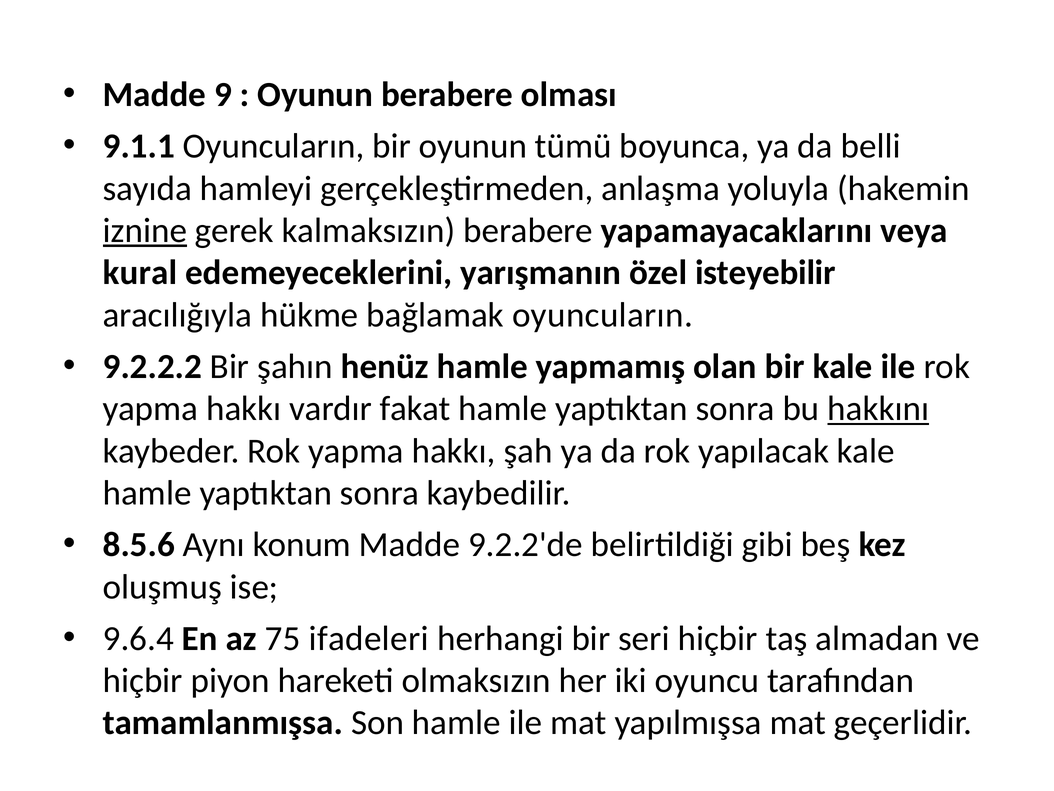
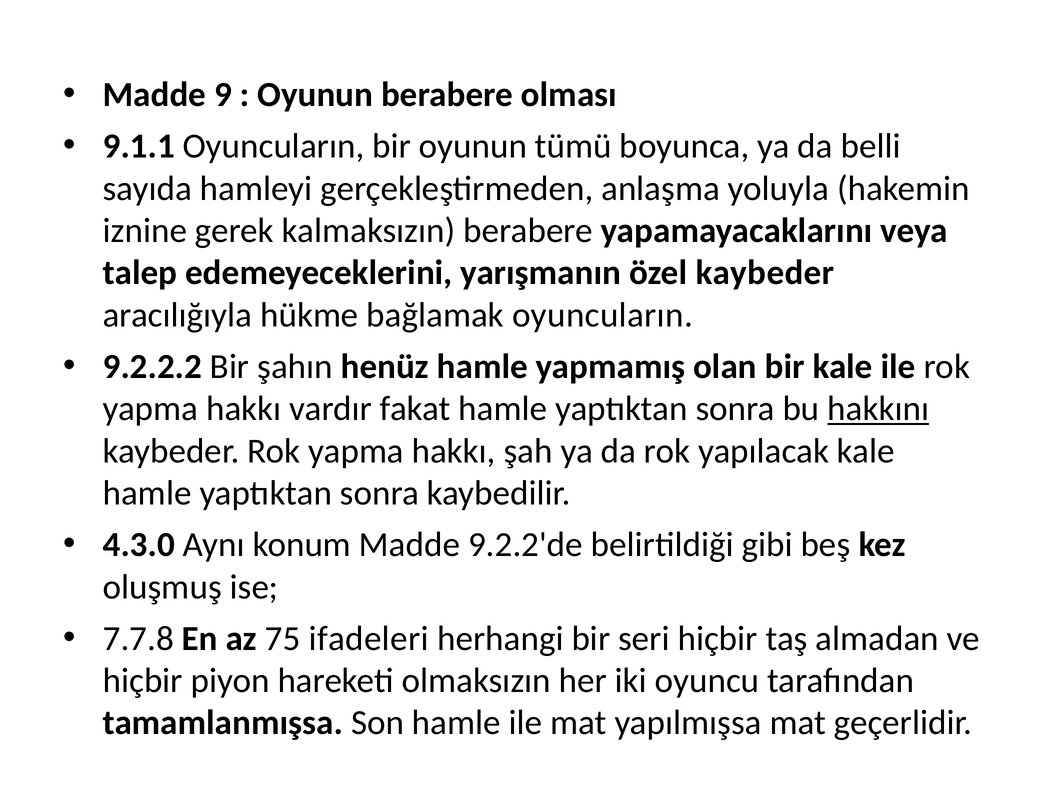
iznine underline: present -> none (145, 231)
kural: kural -> talep (140, 273)
özel isteyebilir: isteyebilir -> kaybeder (765, 273)
8.5.6: 8.5.6 -> 4.3.0 (139, 544)
9.6.4: 9.6.4 -> 7.7.8 (138, 638)
